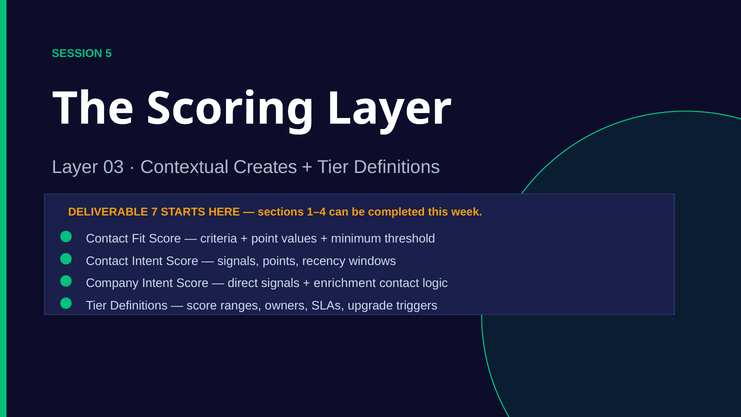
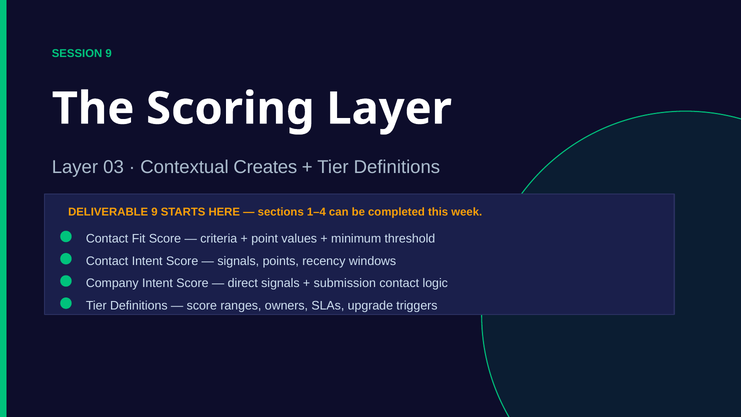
SESSION 5: 5 -> 9 (109, 53)
DELIVERABLE 7: 7 -> 9 (154, 212)
enrichment: enrichment -> submission (345, 283)
